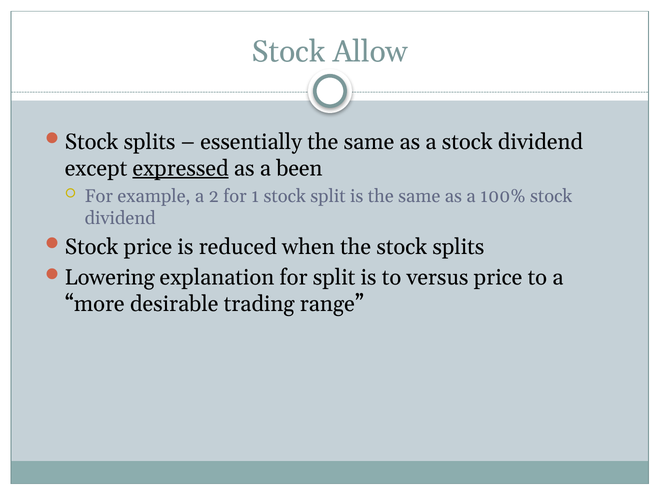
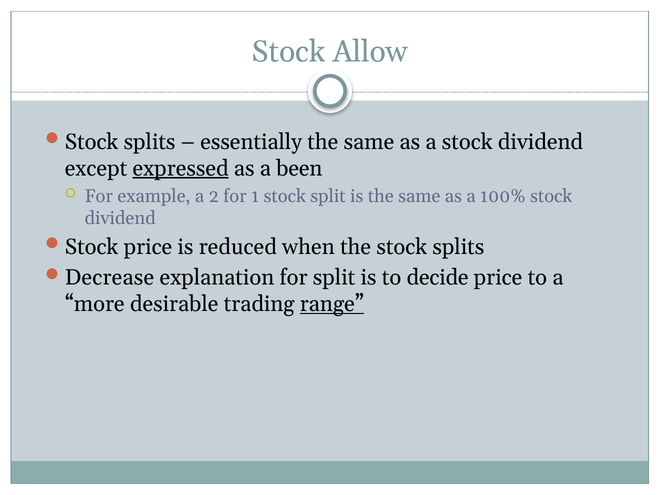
Lowering: Lowering -> Decrease (109, 278)
versus: versus -> decide (438, 278)
range underline: none -> present (332, 304)
